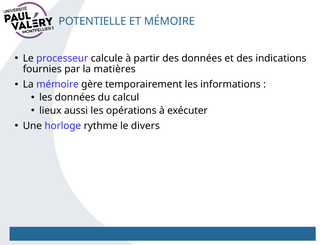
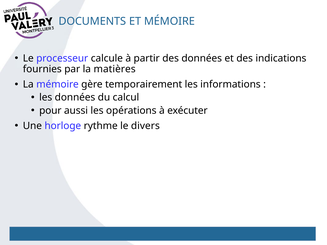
POTENTIELLE: POTENTIELLE -> DOCUMENTS (92, 21)
lieux: lieux -> pour (50, 111)
